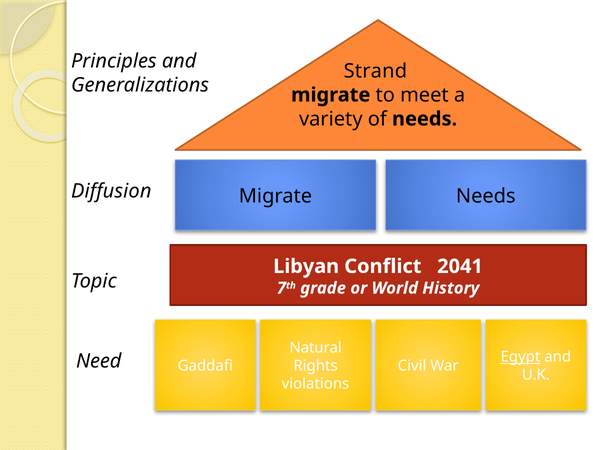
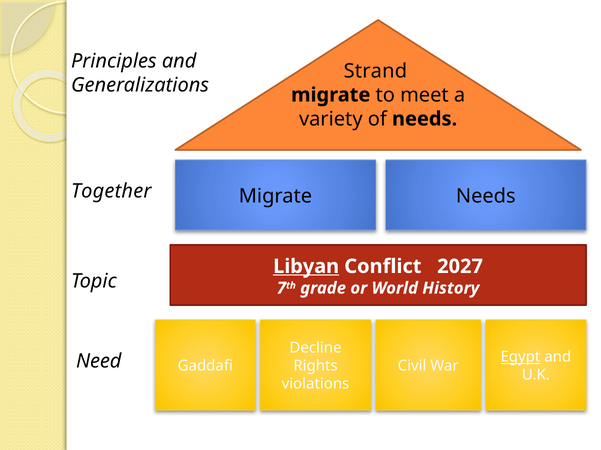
Diffusion: Diffusion -> Together (111, 192)
Libyan underline: none -> present (306, 267)
2041: 2041 -> 2027 (460, 267)
Natural: Natural -> Decline (316, 349)
